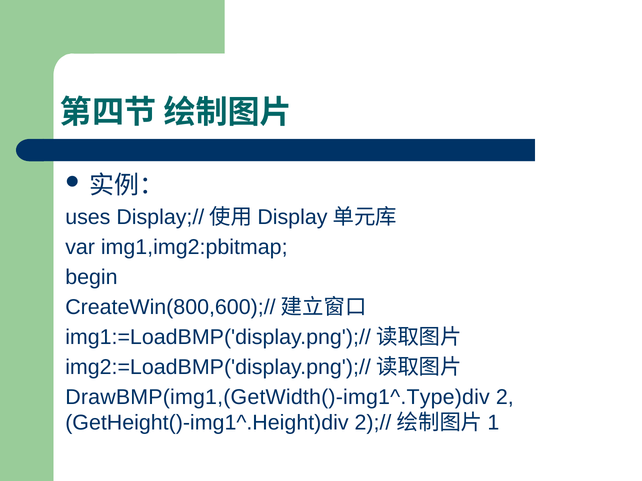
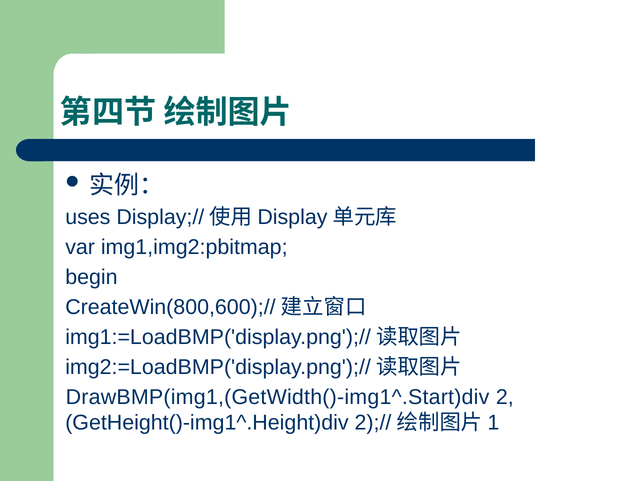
DrawBMP(img1,(GetWidth()-img1^.Type)div: DrawBMP(img1,(GetWidth()-img1^.Type)div -> DrawBMP(img1,(GetWidth()-img1^.Start)div (278, 397)
